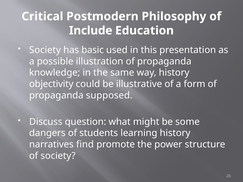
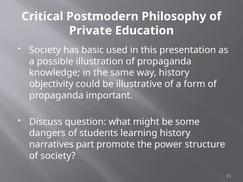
Include: Include -> Private (91, 31)
supposed: supposed -> important (109, 95)
find: find -> part (85, 145)
